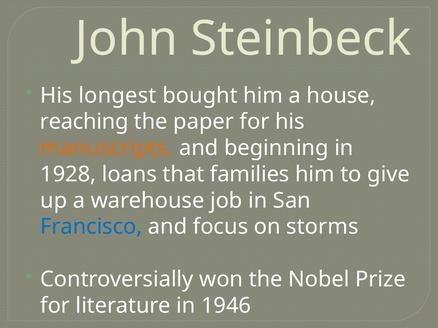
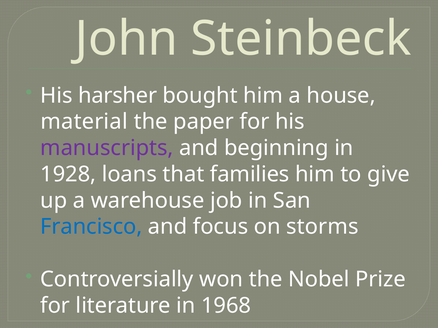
longest: longest -> harsher (118, 96)
reaching: reaching -> material (84, 122)
manuscripts colour: orange -> purple (107, 148)
1946: 1946 -> 1968 (226, 306)
